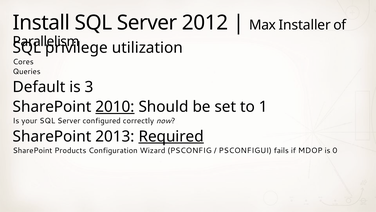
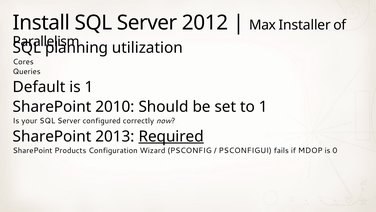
privilege: privilege -> planning (77, 48)
is 3: 3 -> 1 (89, 87)
2010 underline: present -> none (115, 107)
